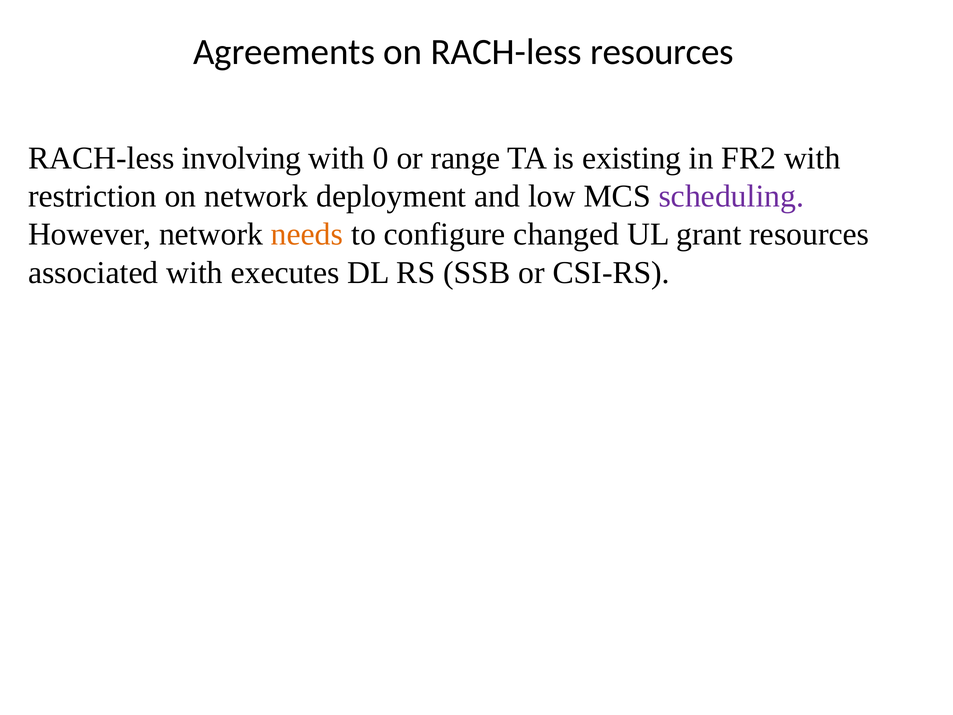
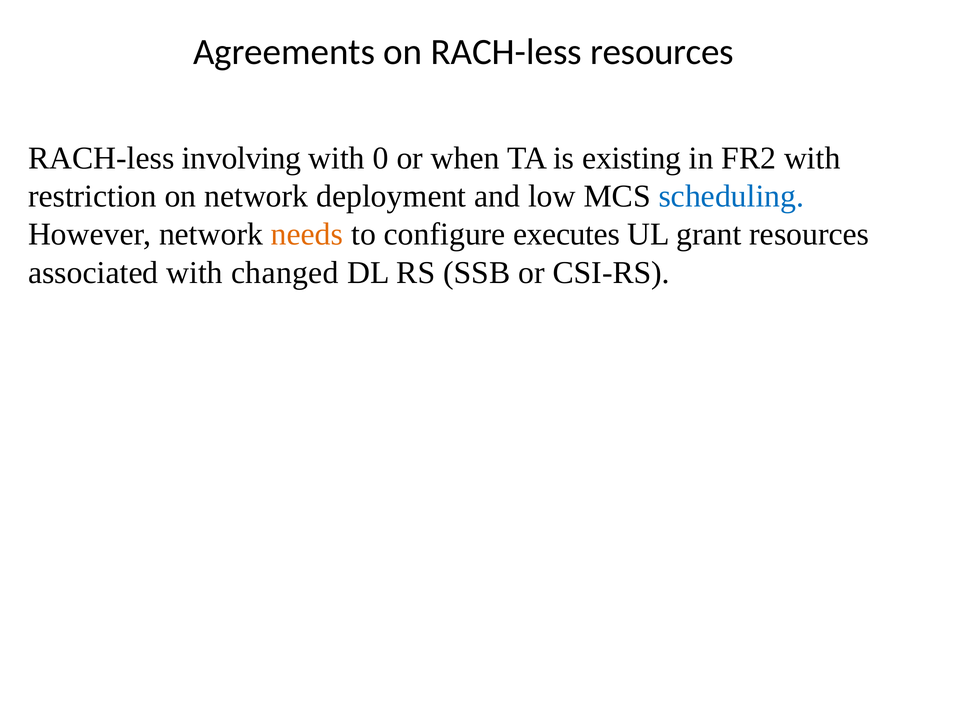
range: range -> when (465, 158)
scheduling colour: purple -> blue (731, 196)
changed: changed -> executes (567, 234)
executes: executes -> changed (285, 273)
